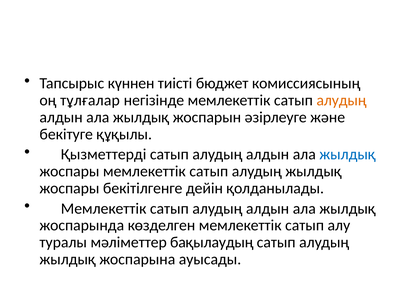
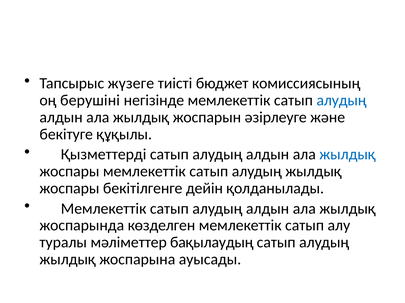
күннен: күннен -> жүзеге (131, 83)
тұлғалар: тұлғалар -> берушіні (90, 100)
алудың colour: orange -> blue (342, 100)
